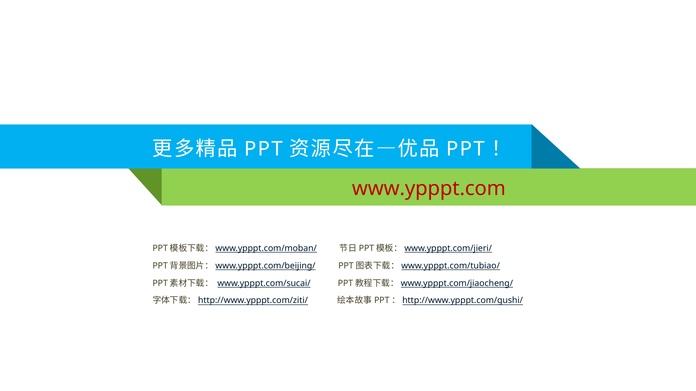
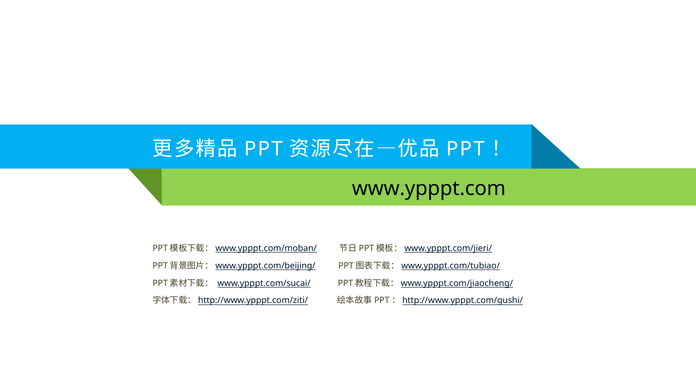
www.ypppt.com colour: red -> black (429, 189)
